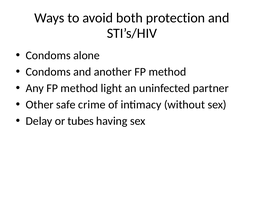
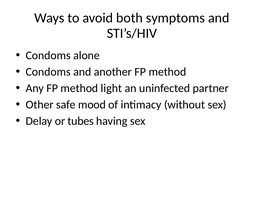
protection: protection -> symptoms (175, 18)
crime: crime -> mood (92, 105)
